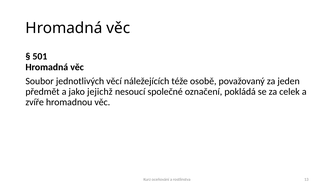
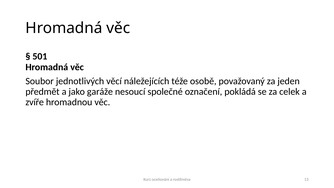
jejichž: jejichž -> garáže (100, 92)
